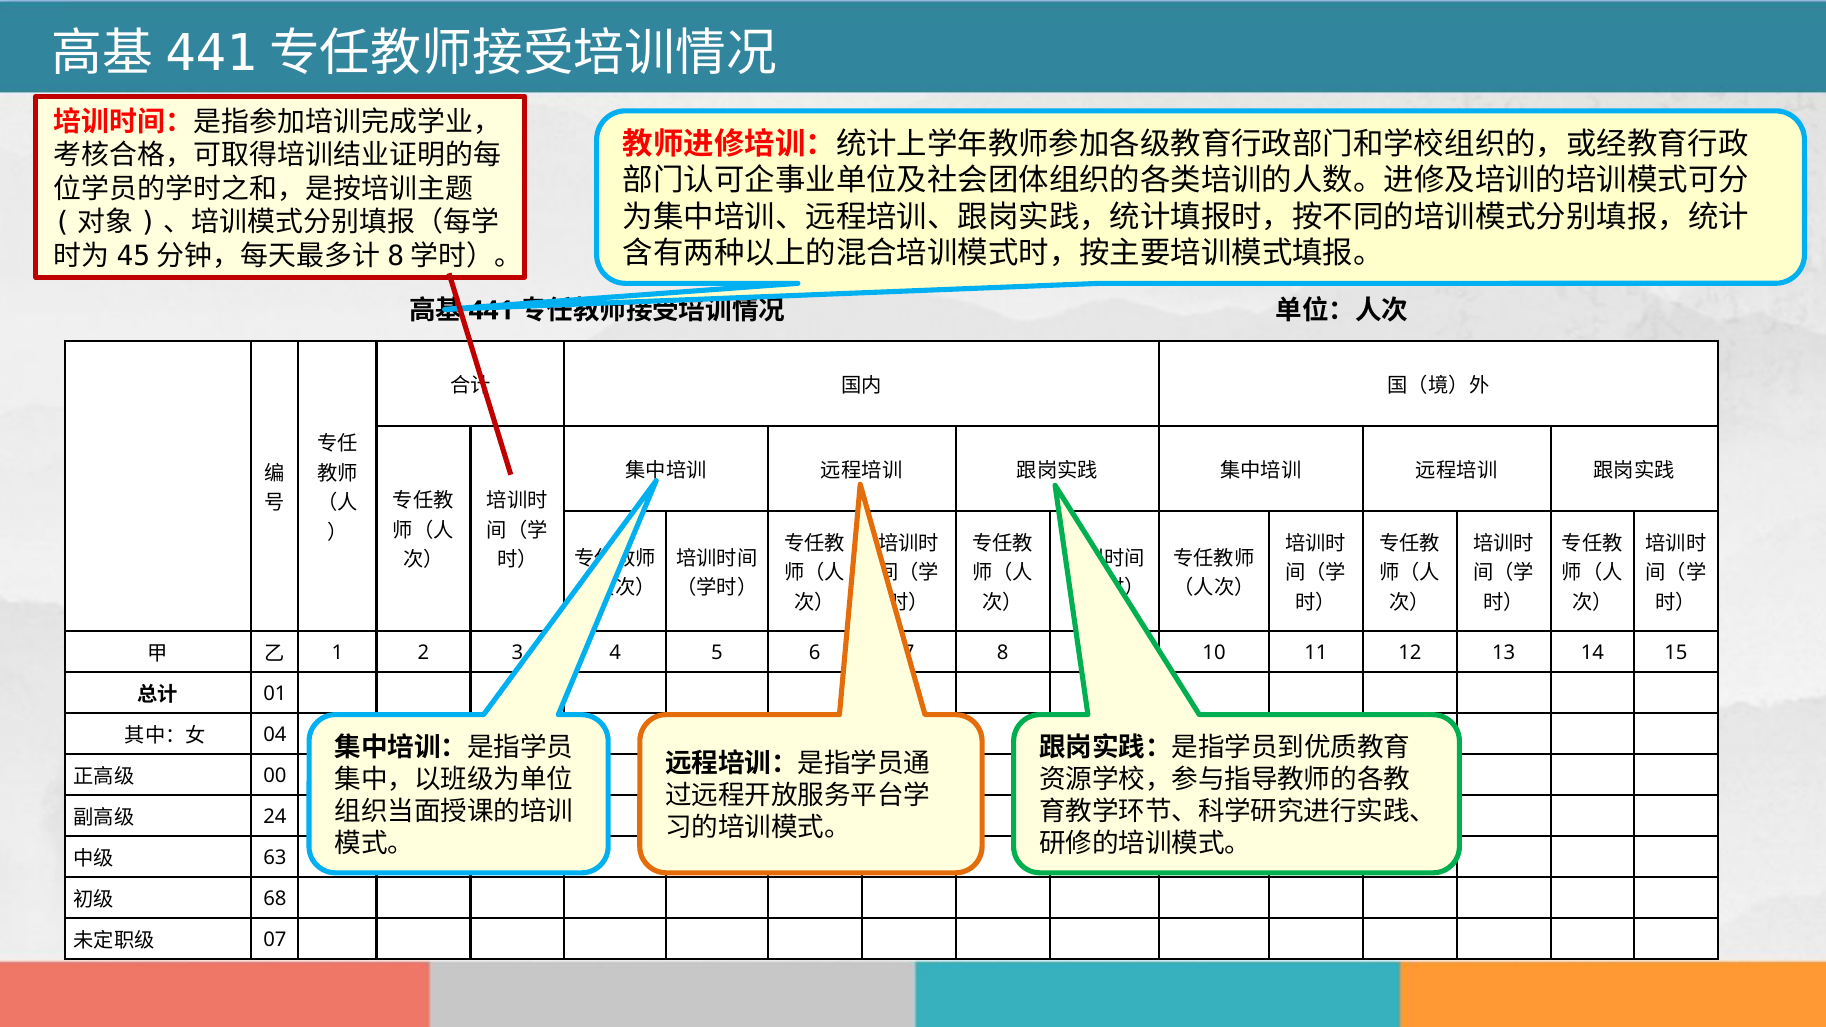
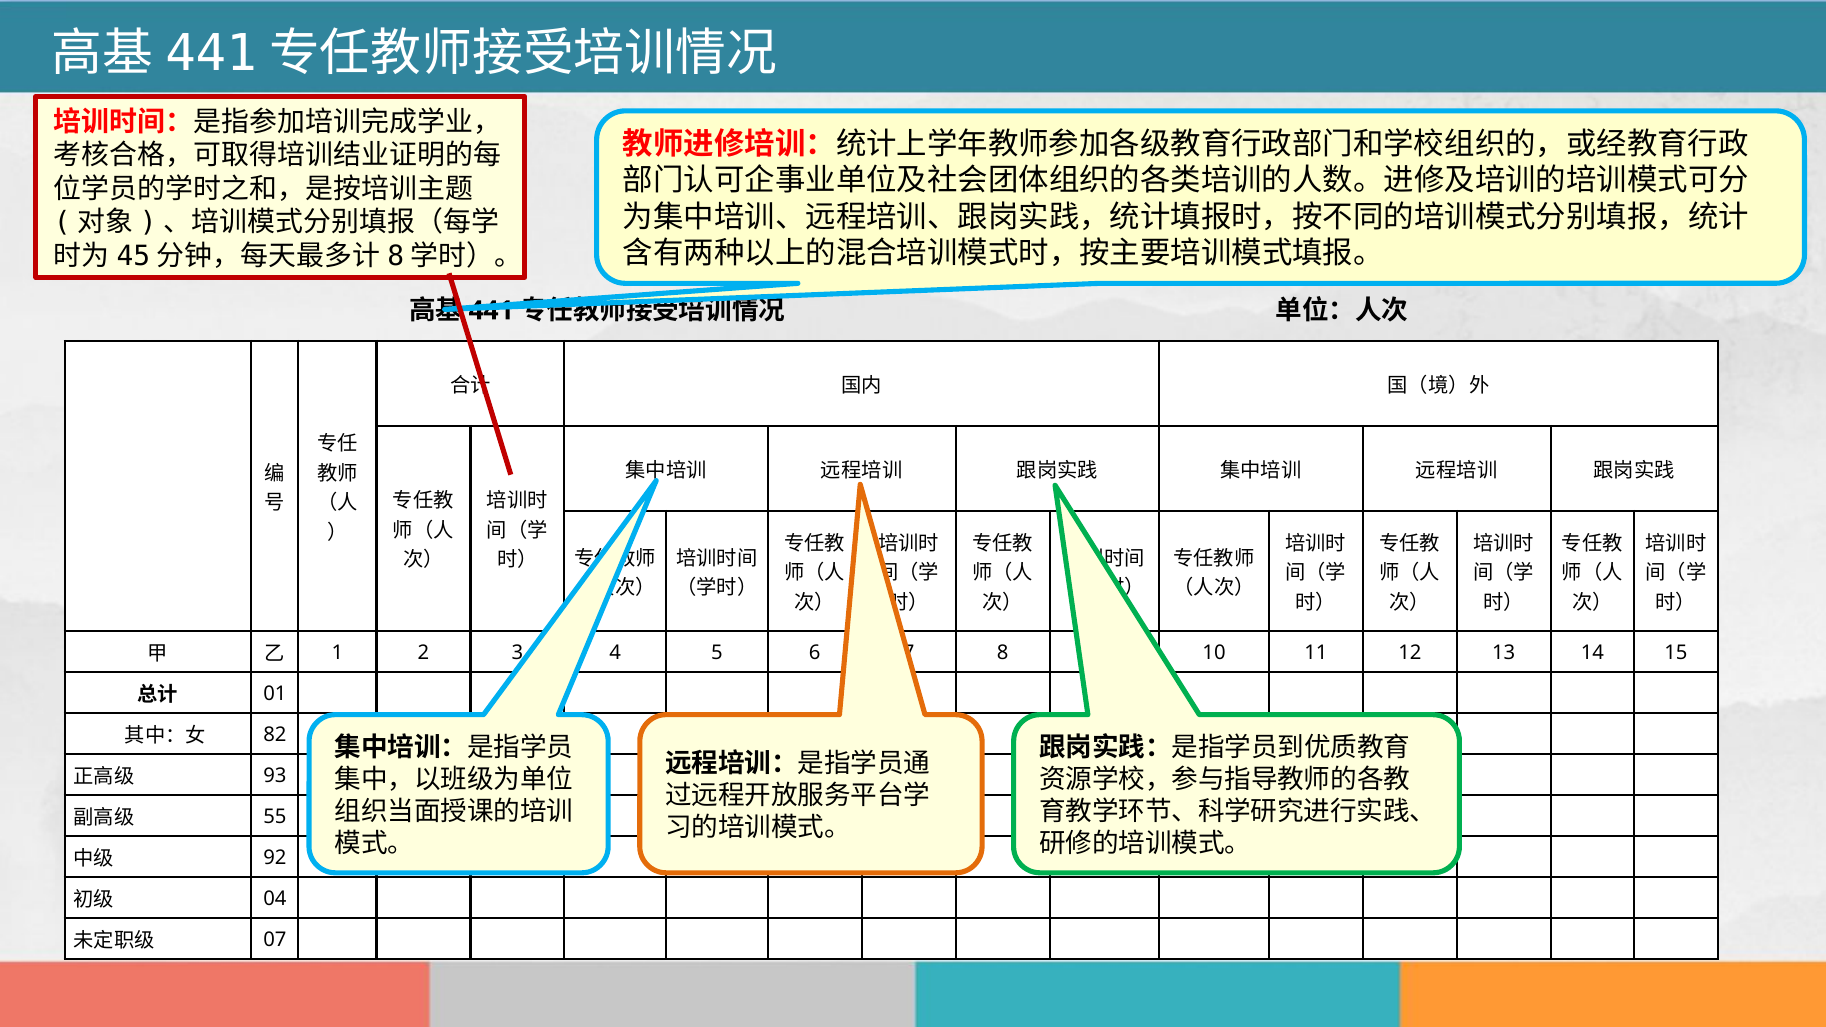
04: 04 -> 82 (275, 735)
00: 00 -> 93 (275, 776)
24: 24 -> 55 (275, 817)
63: 63 -> 92 (275, 858)
68: 68 -> 04 (275, 899)
